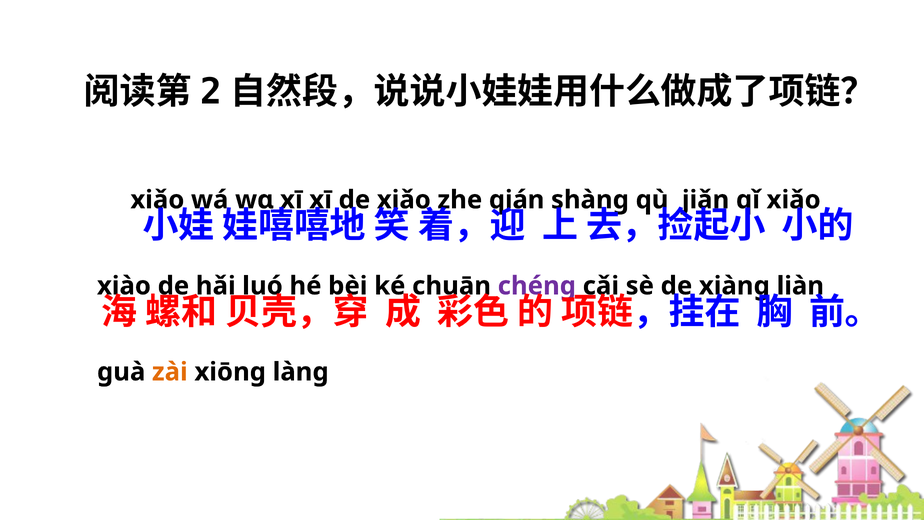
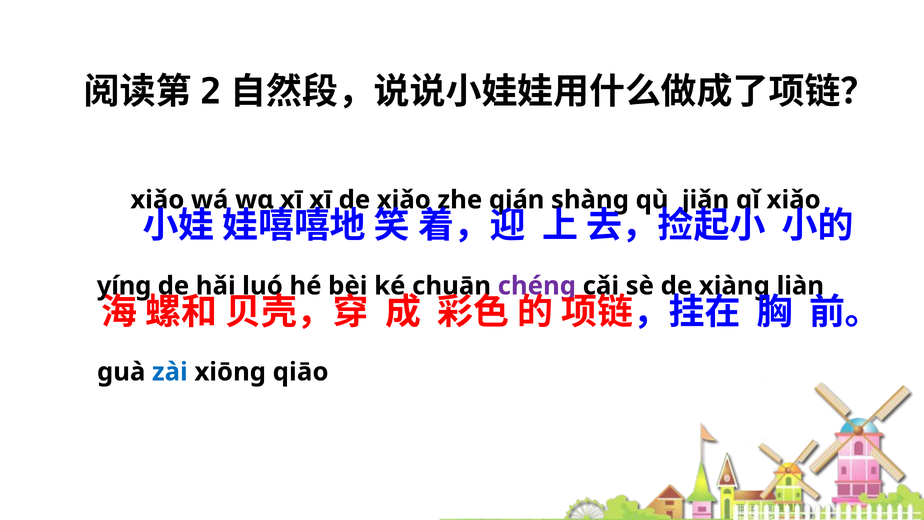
xiào: xiào -> yínɡ (124, 286)
zài colour: orange -> blue (170, 372)
lànɡ: lànɡ -> qiāo (301, 372)
